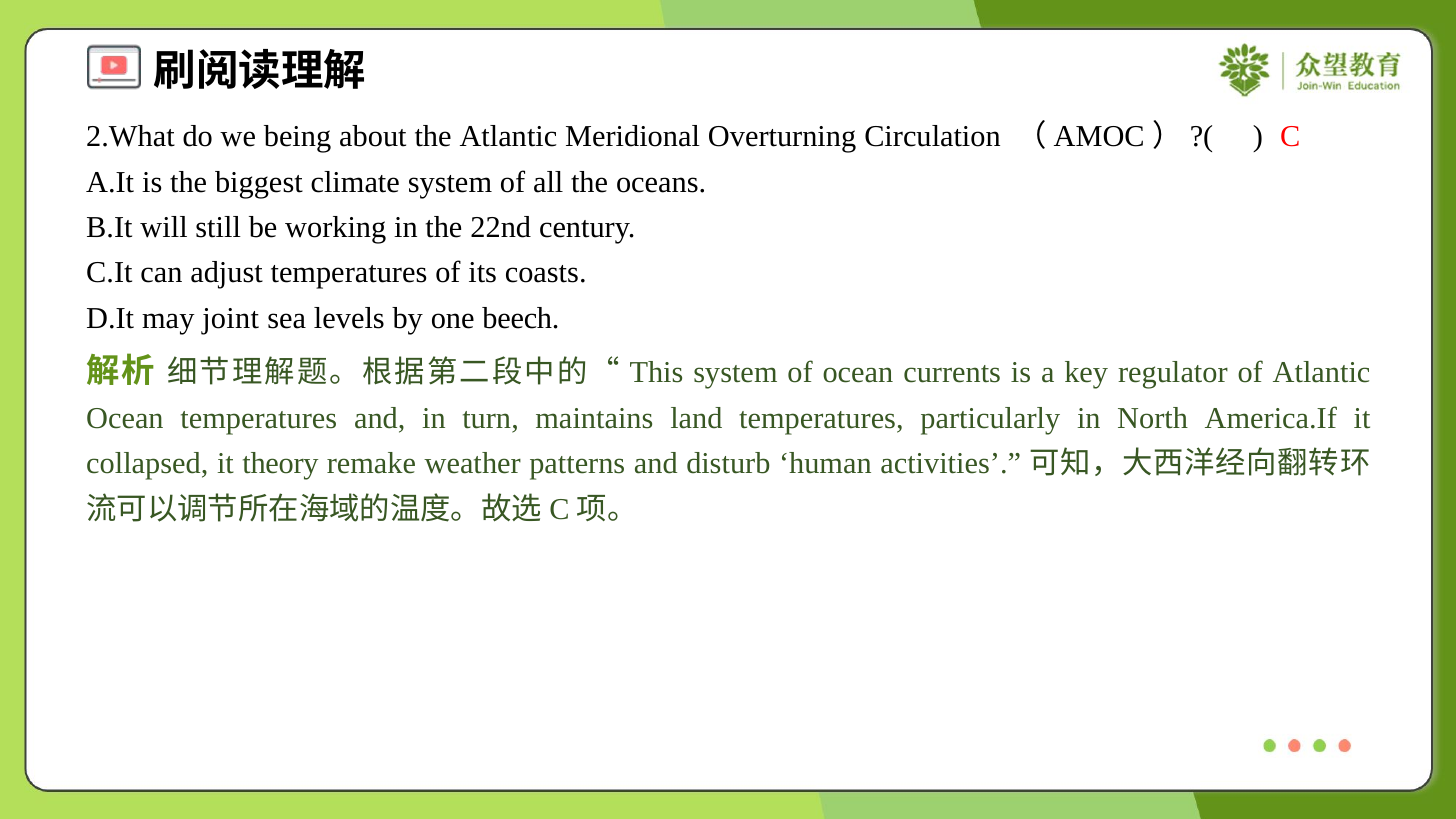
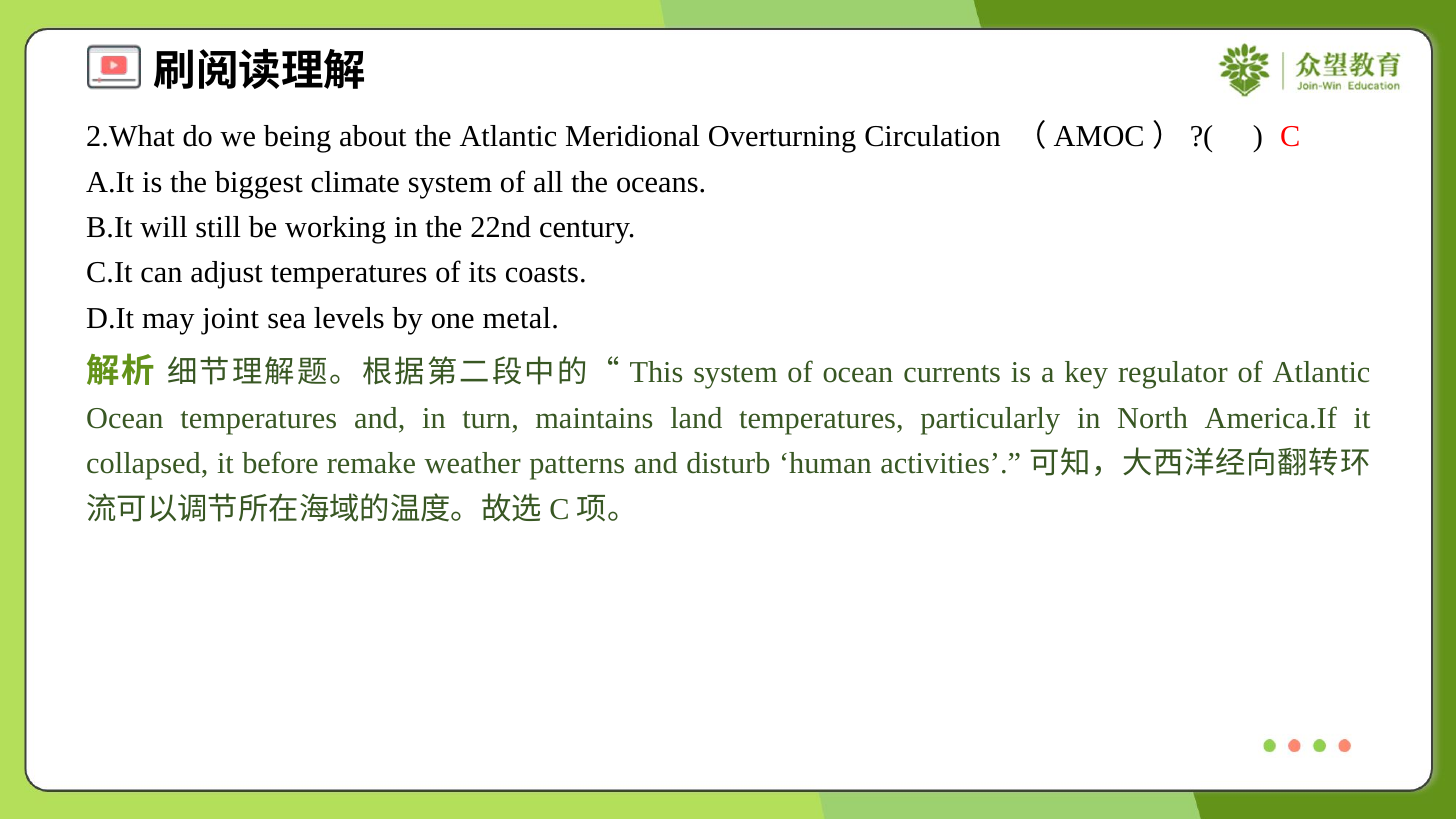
beech: beech -> metal (521, 318)
theory: theory -> before (280, 464)
